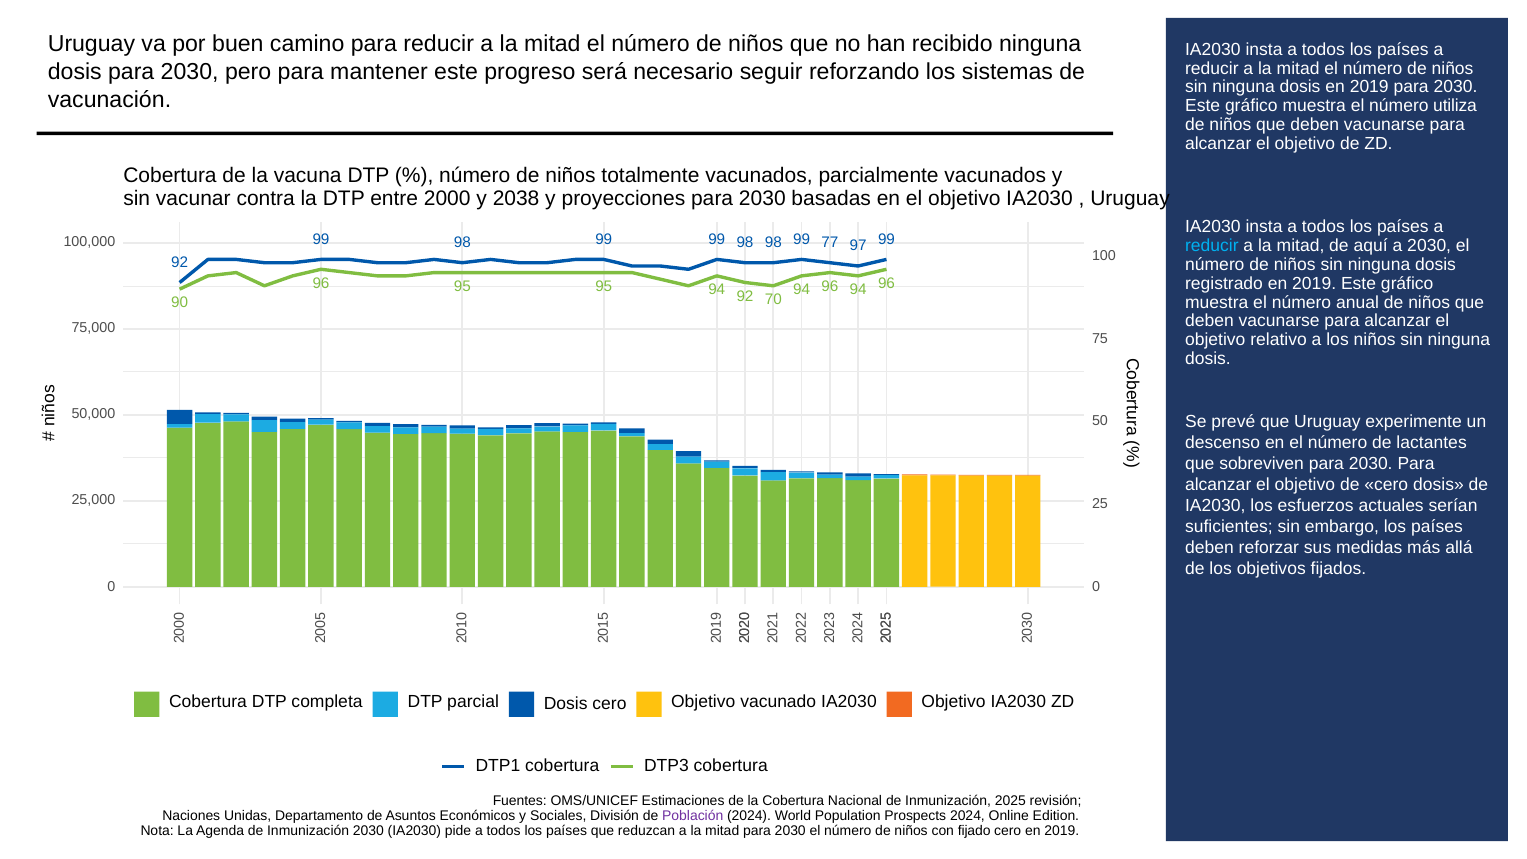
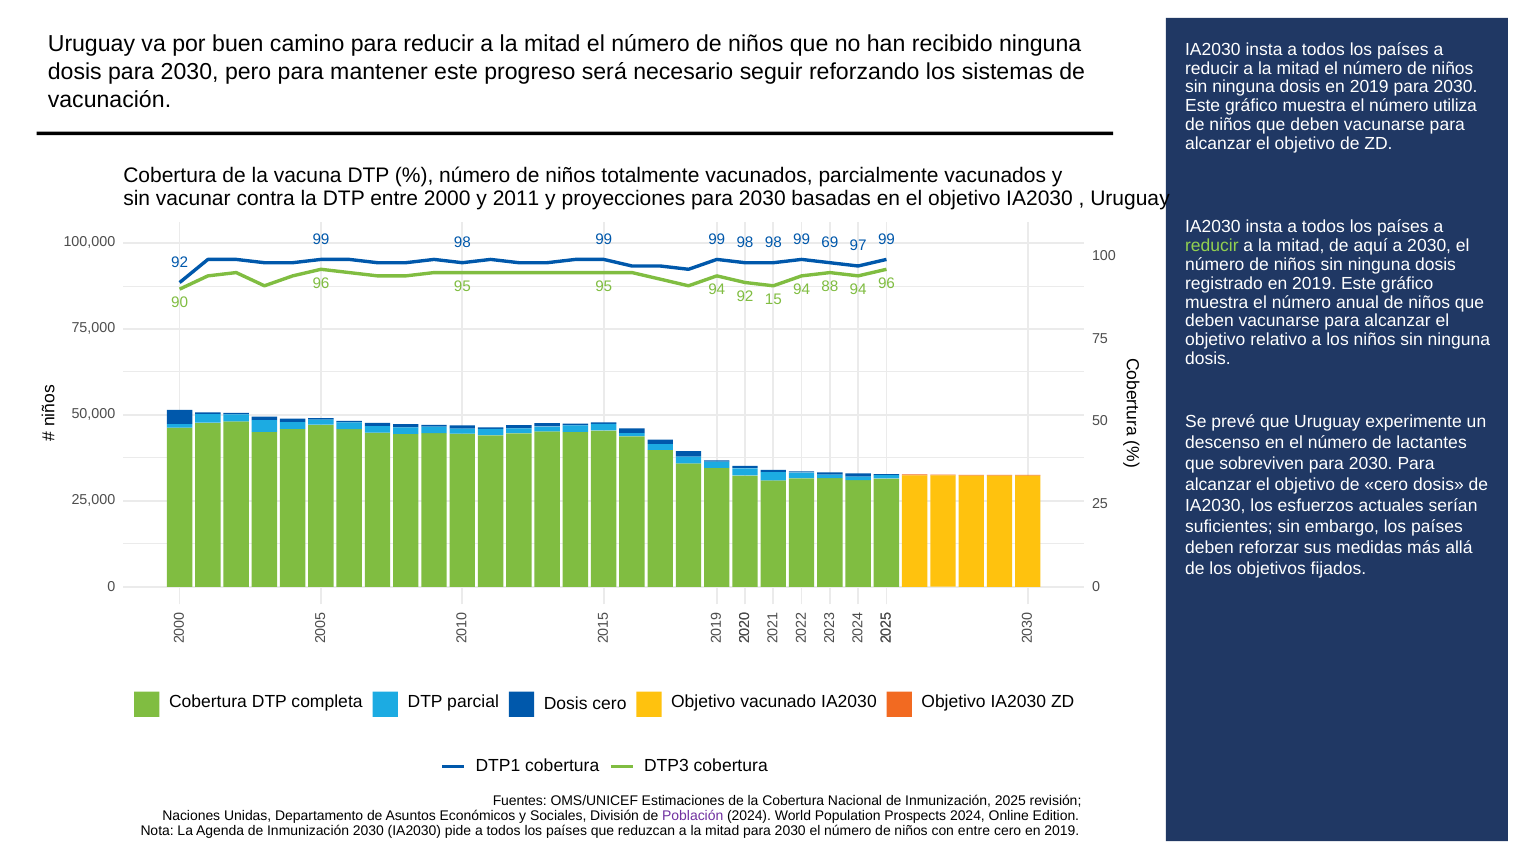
2038: 2038 -> 2011 (516, 199)
77: 77 -> 69 (830, 242)
reducir colour: light blue -> light green (1212, 246)
70: 70 -> 15 (773, 300)
96: 96 -> 88 (830, 286)
con fijado: fijado -> entre (974, 831)
